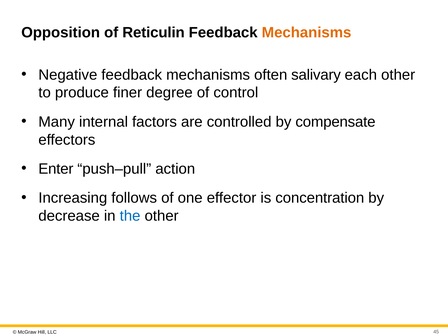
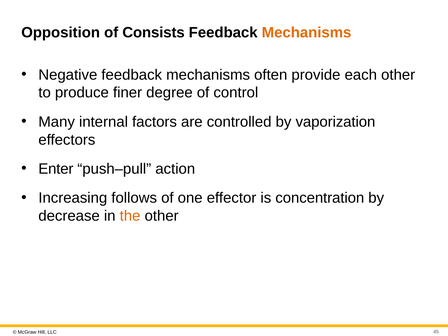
Reticulin: Reticulin -> Consists (154, 33)
salivary: salivary -> provide (316, 75)
compensate: compensate -> vaporization (335, 122)
the colour: blue -> orange (130, 216)
